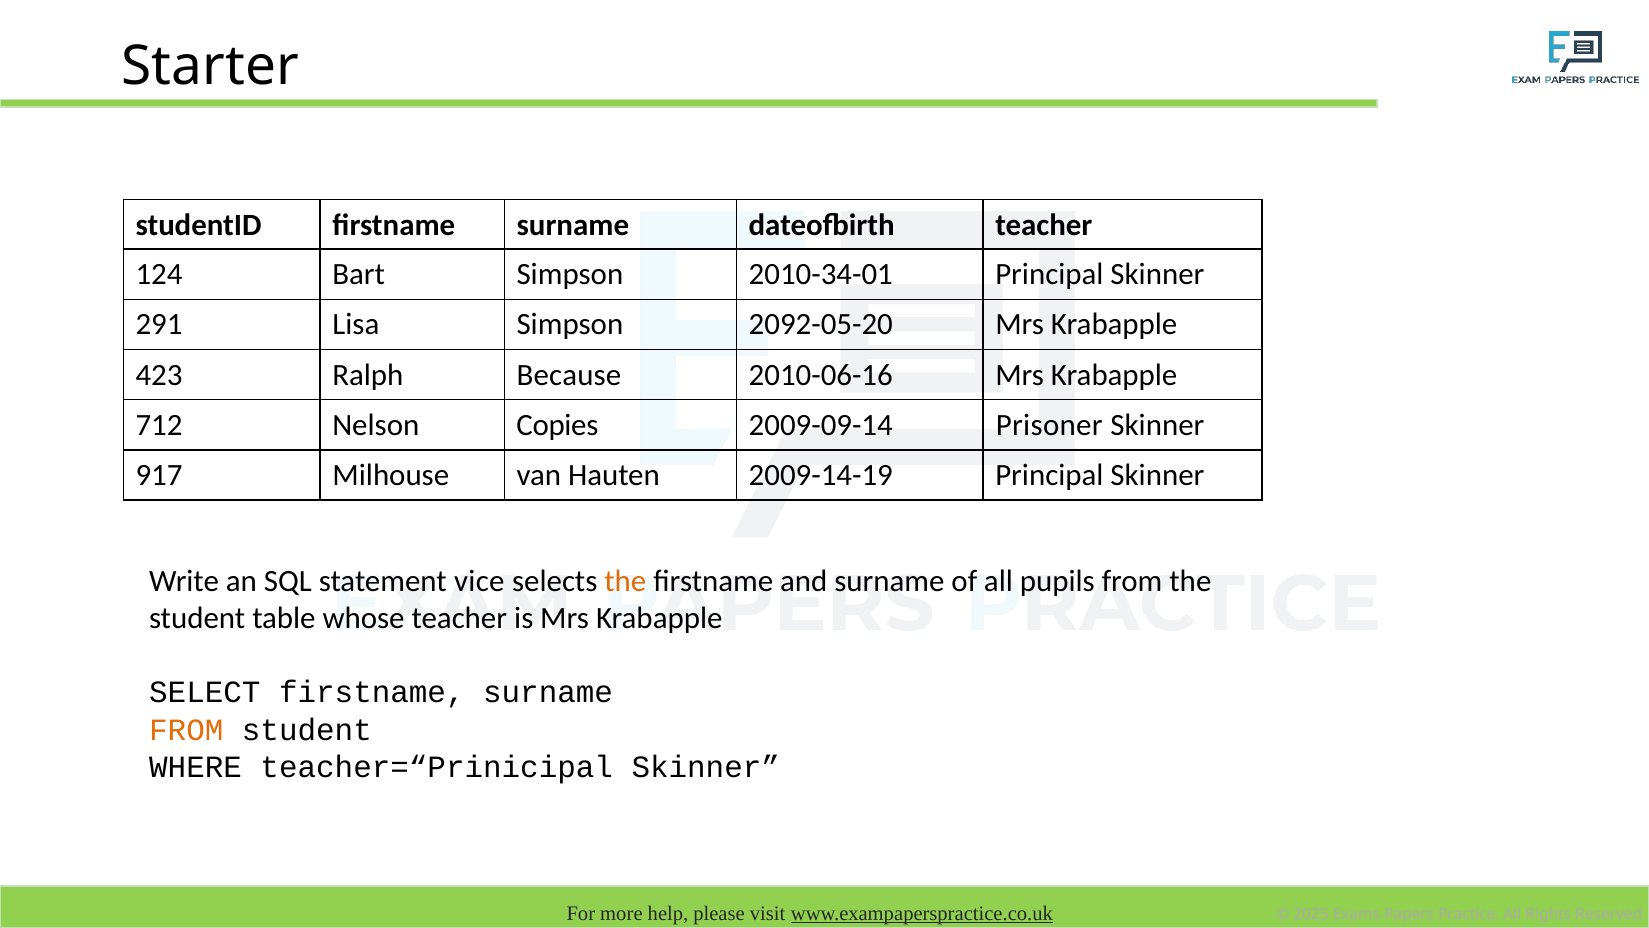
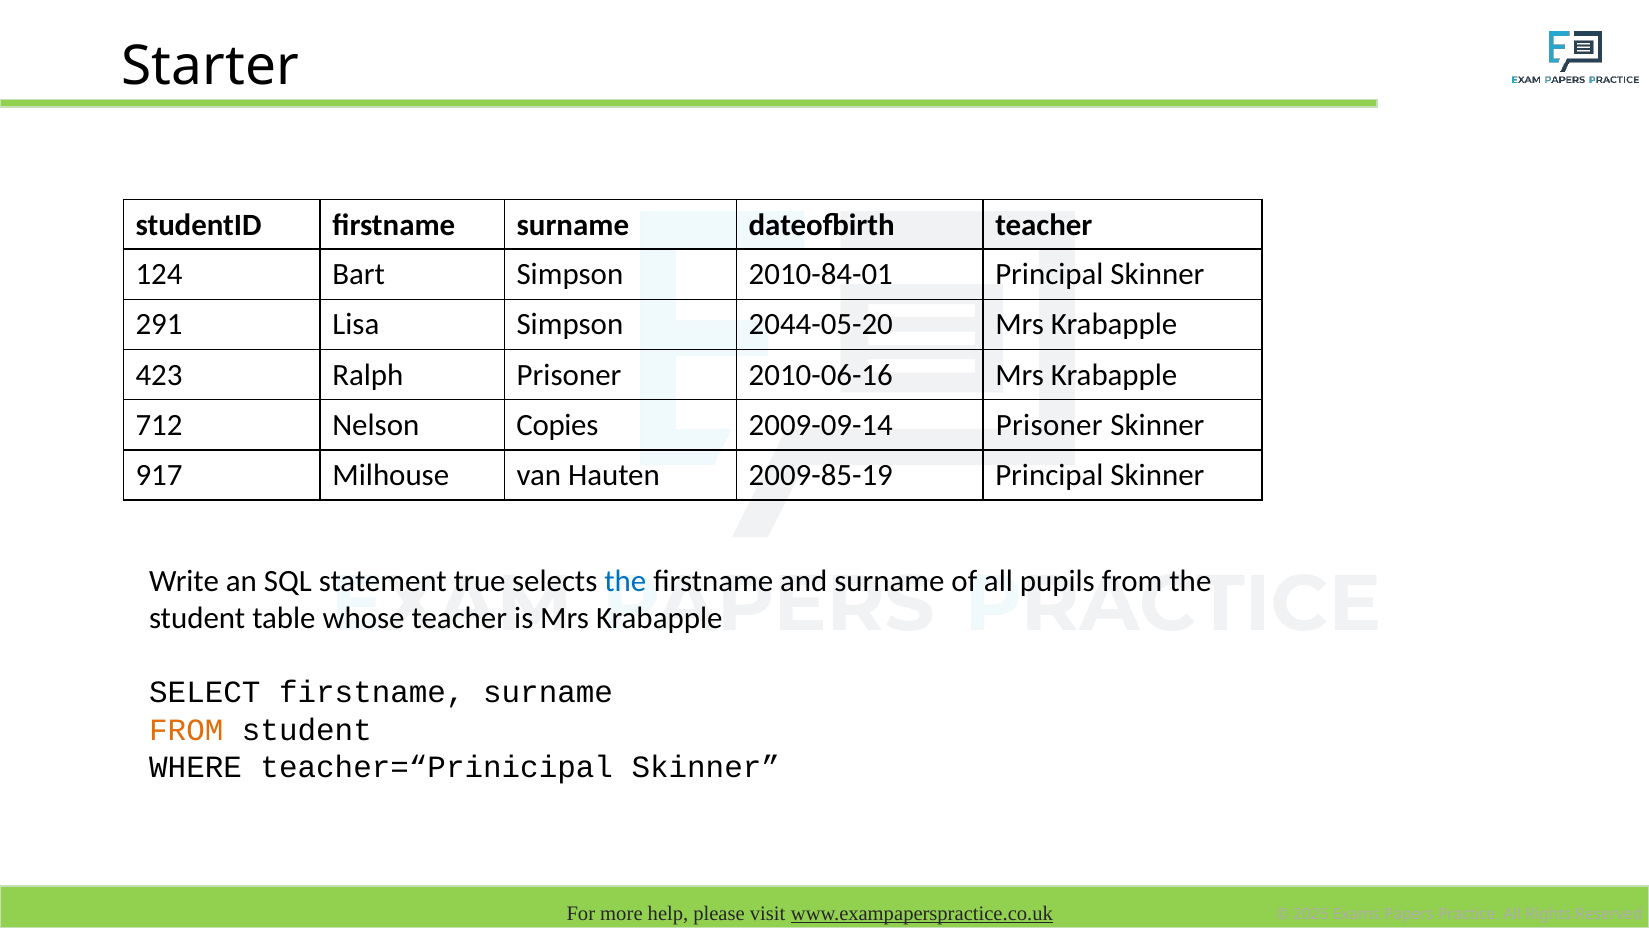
2010-34-01: 2010-34-01 -> 2010-84-01 (821, 274)
2092-05-20: 2092-05-20 -> 2044-05-20 (821, 325)
Ralph Because: Because -> Prisoner (569, 375)
2009-14-19: 2009-14-19 -> 2009-85-19 (821, 475)
vice: vice -> true (480, 581)
the colour: orange -> blue (625, 581)
